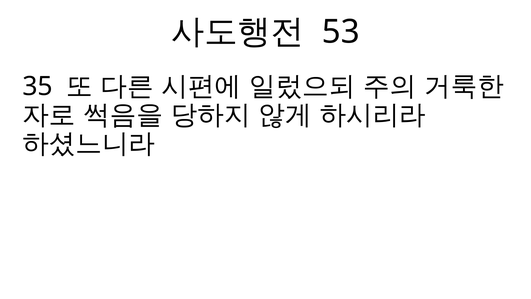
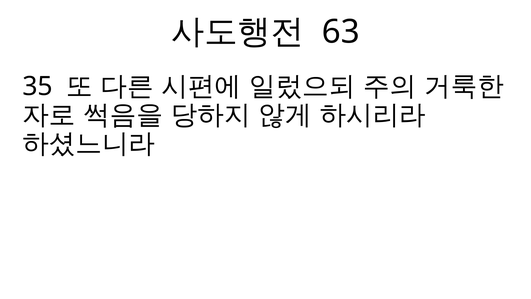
53: 53 -> 63 (341, 32)
